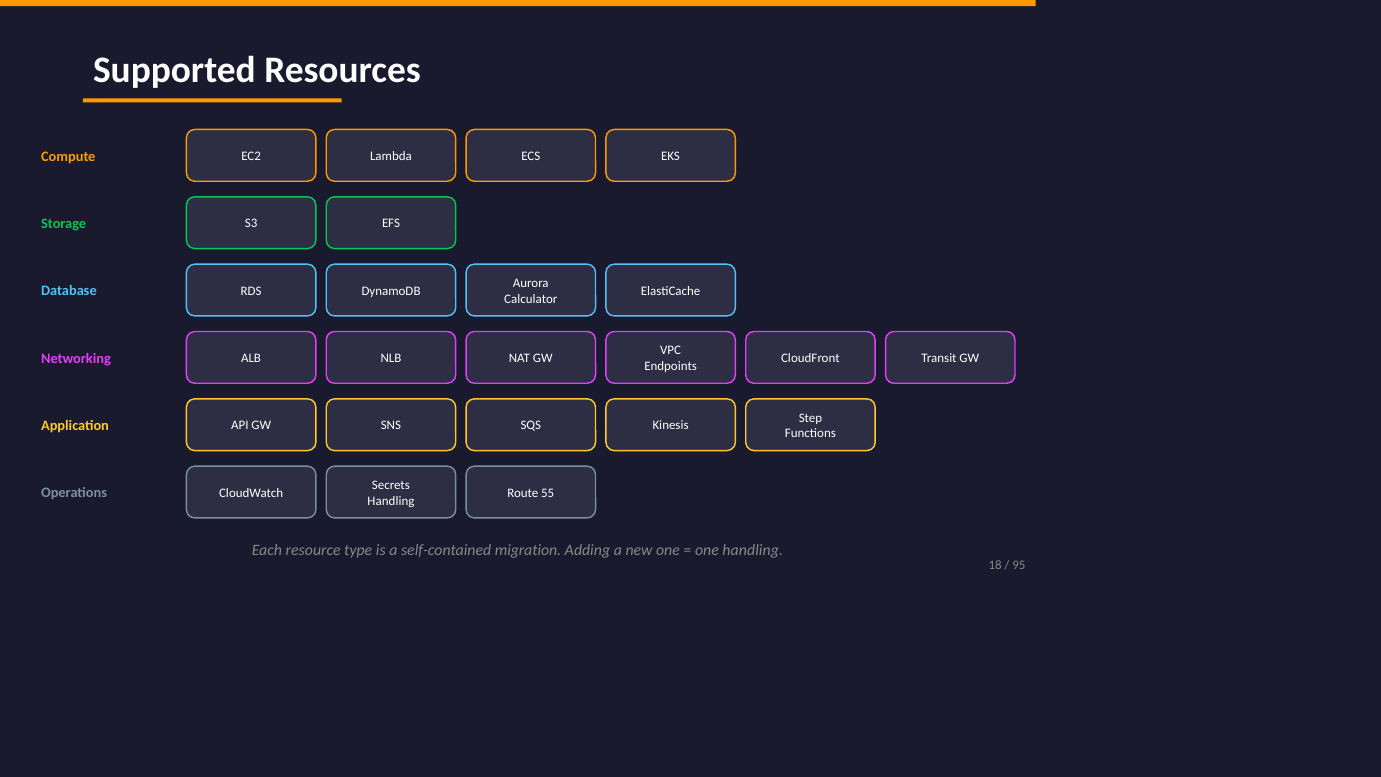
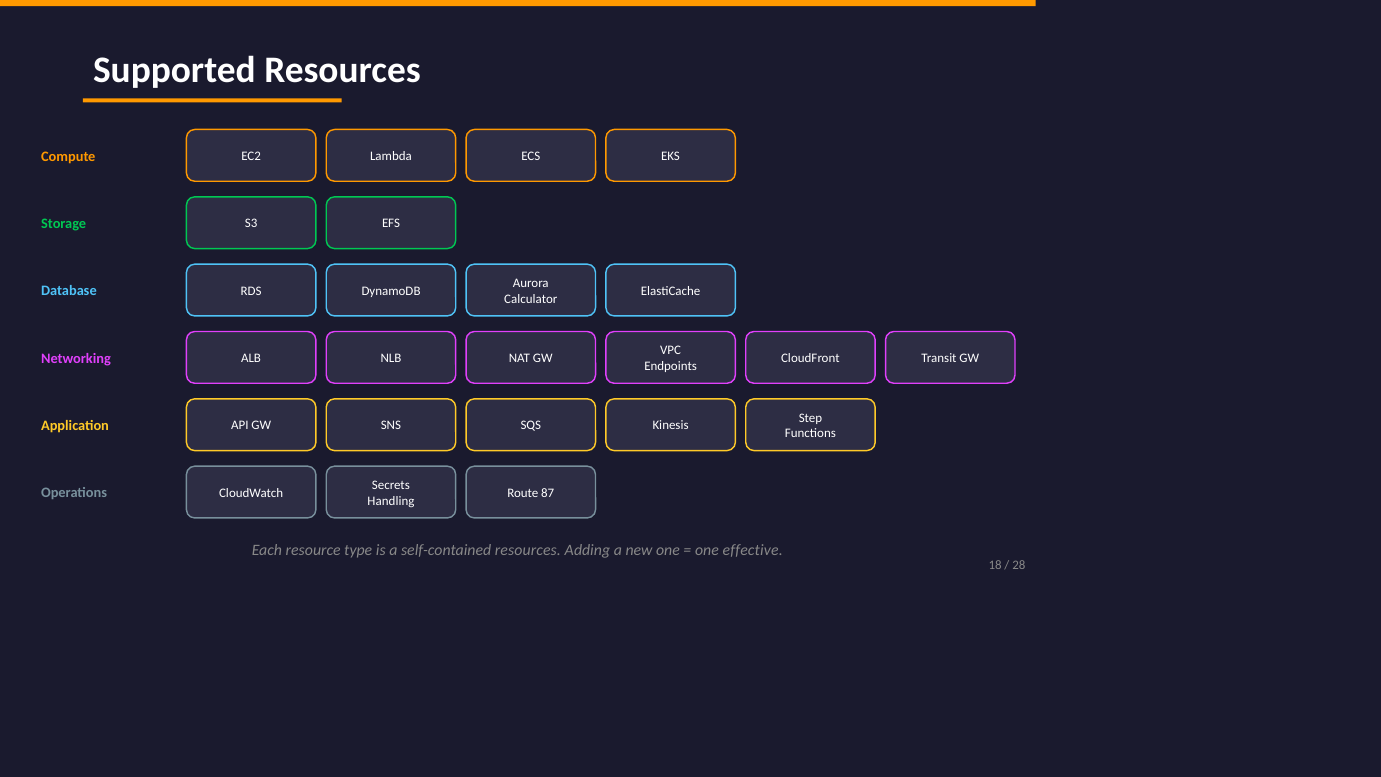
55: 55 -> 87 (548, 493)
self-contained migration: migration -> resources (528, 550)
one handling: handling -> effective (753, 550)
95: 95 -> 28 (1019, 565)
